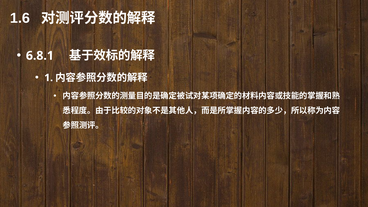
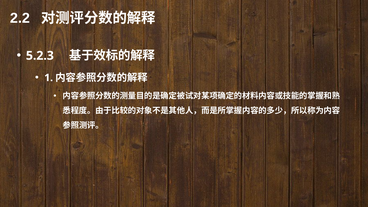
1.6: 1.6 -> 2.2 (20, 18)
6.8.1: 6.8.1 -> 5.2.3 (40, 56)
